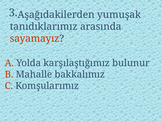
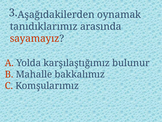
yumuşak: yumuşak -> oynamak (119, 15)
